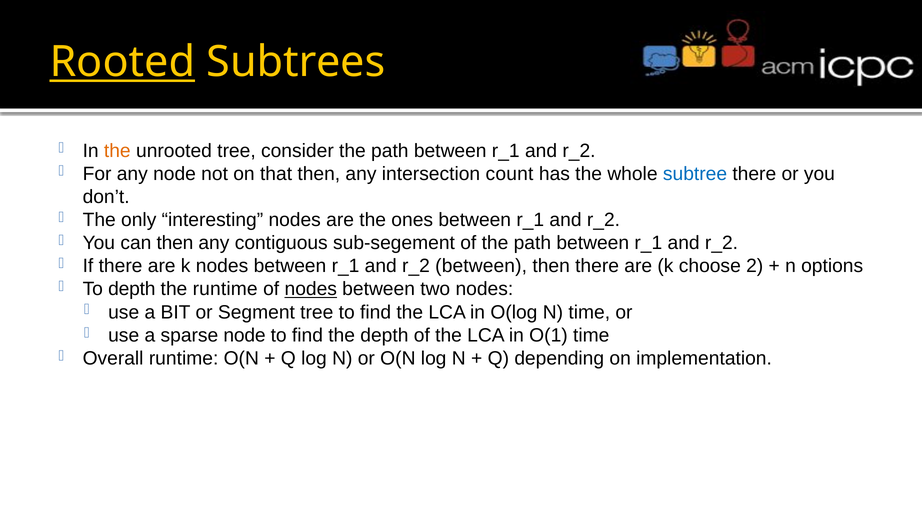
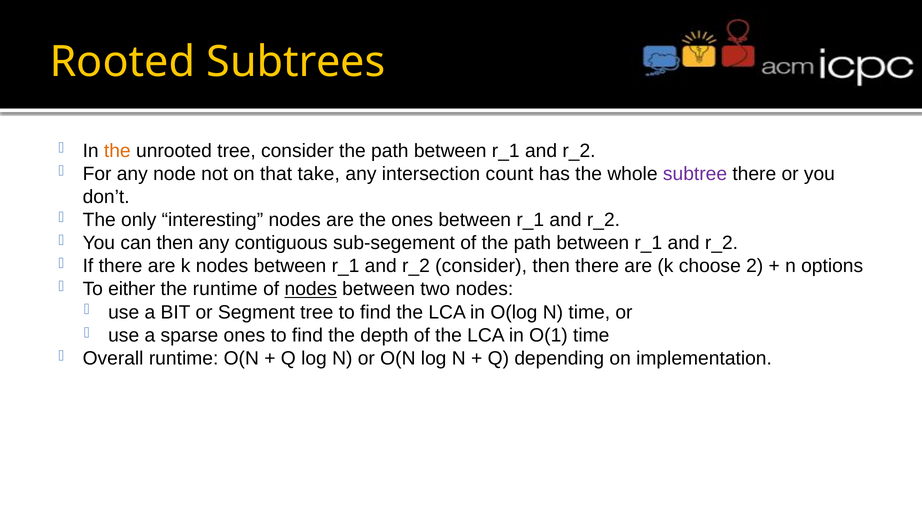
Rooted underline: present -> none (122, 62)
that then: then -> take (319, 174)
subtree colour: blue -> purple (695, 174)
r_2 between: between -> consider (481, 266)
To depth: depth -> either (132, 289)
sparse node: node -> ones (244, 335)
